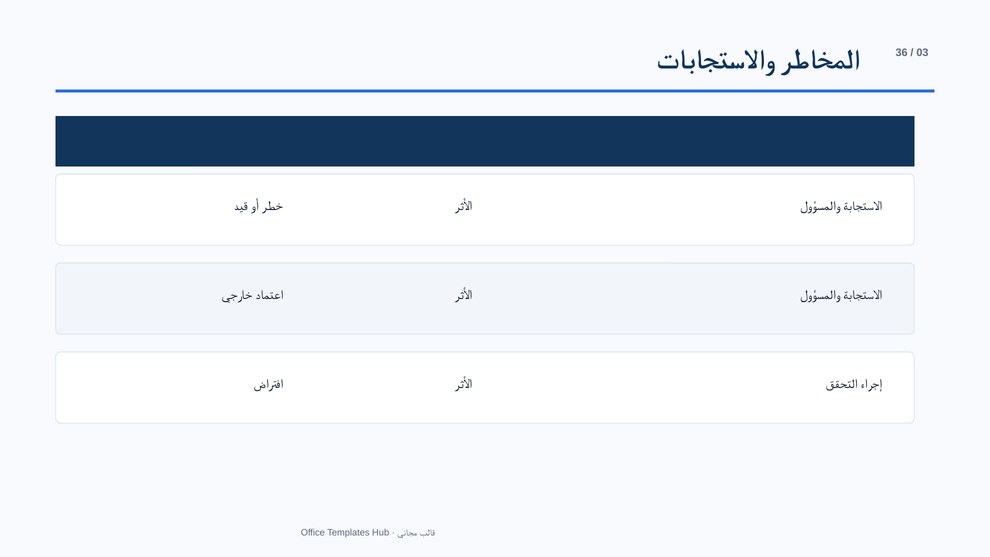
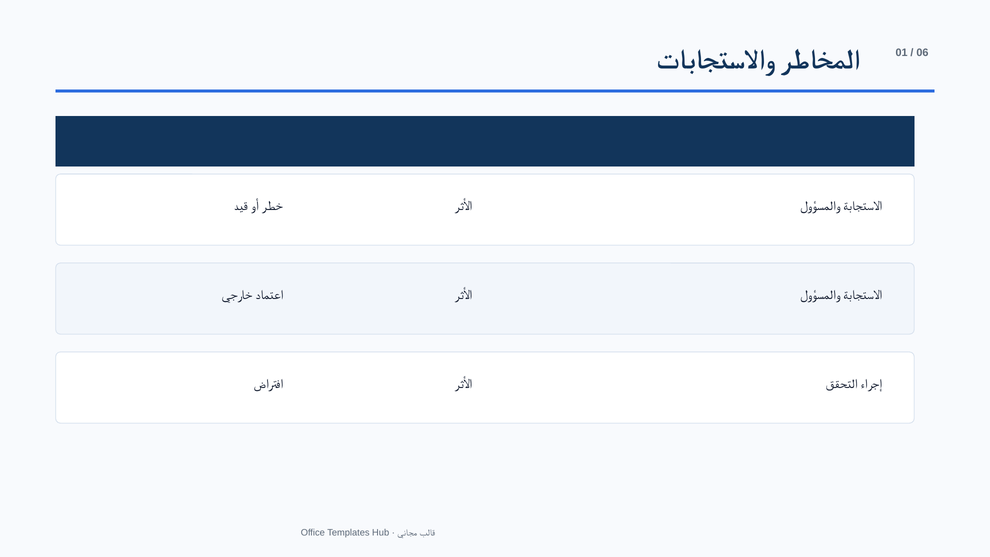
36: 36 -> 01 (902, 53)
03: 03 -> 06 (922, 53)
